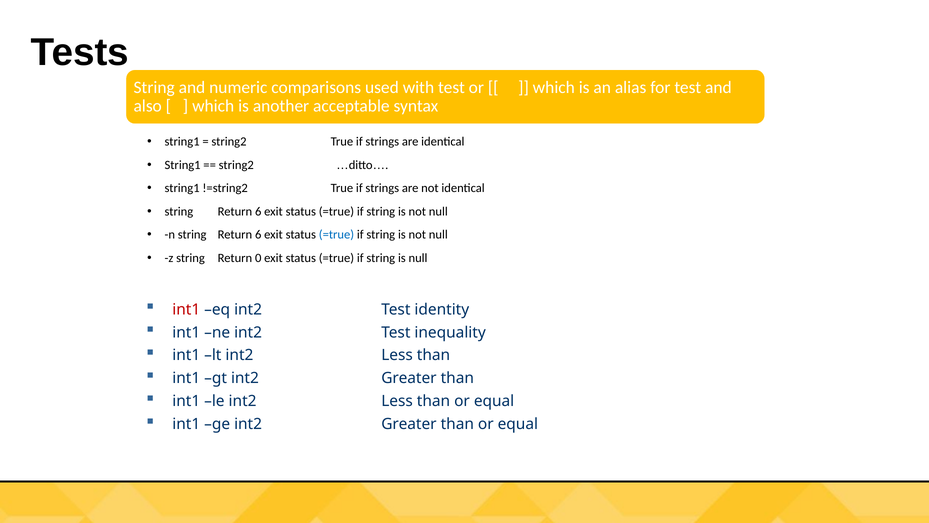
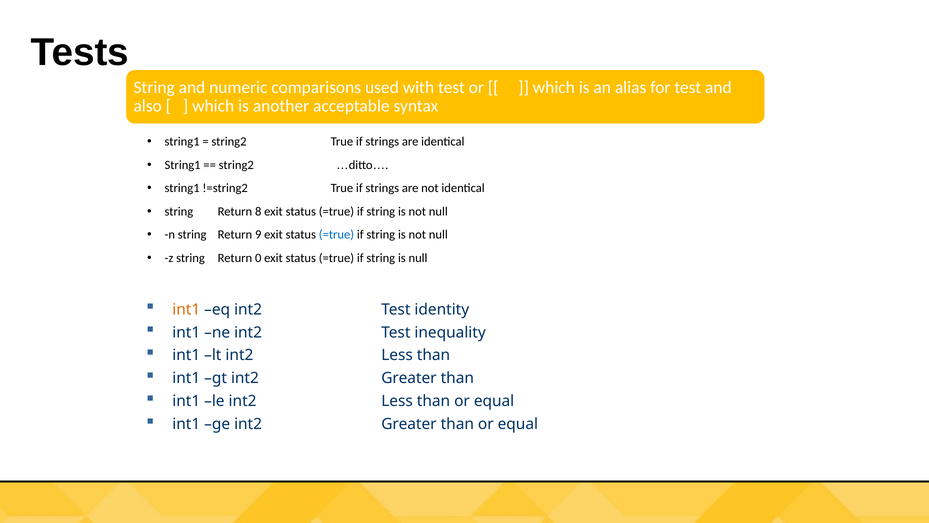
6: 6 -> 8 (258, 211)
n string Return 6: 6 -> 9 (258, 235)
int1 colour: red -> orange (186, 309)
